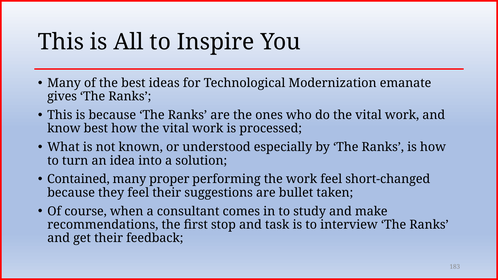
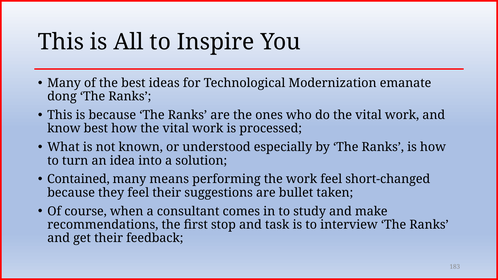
gives: gives -> dong (62, 97)
proper: proper -> means (169, 179)
